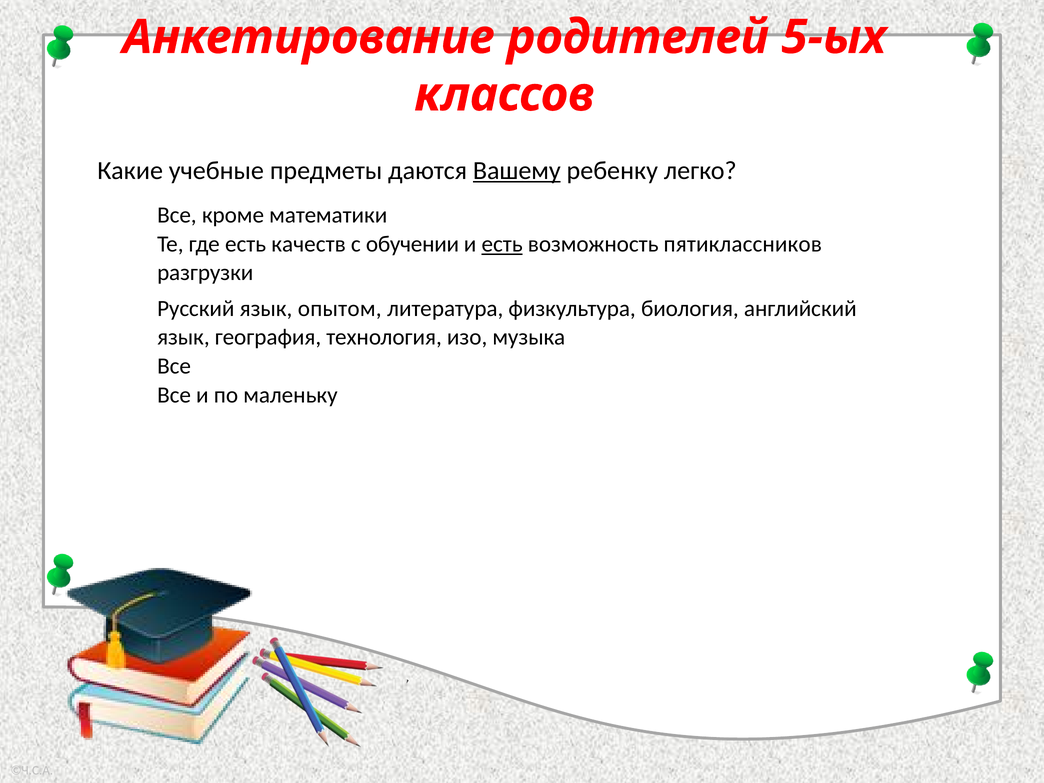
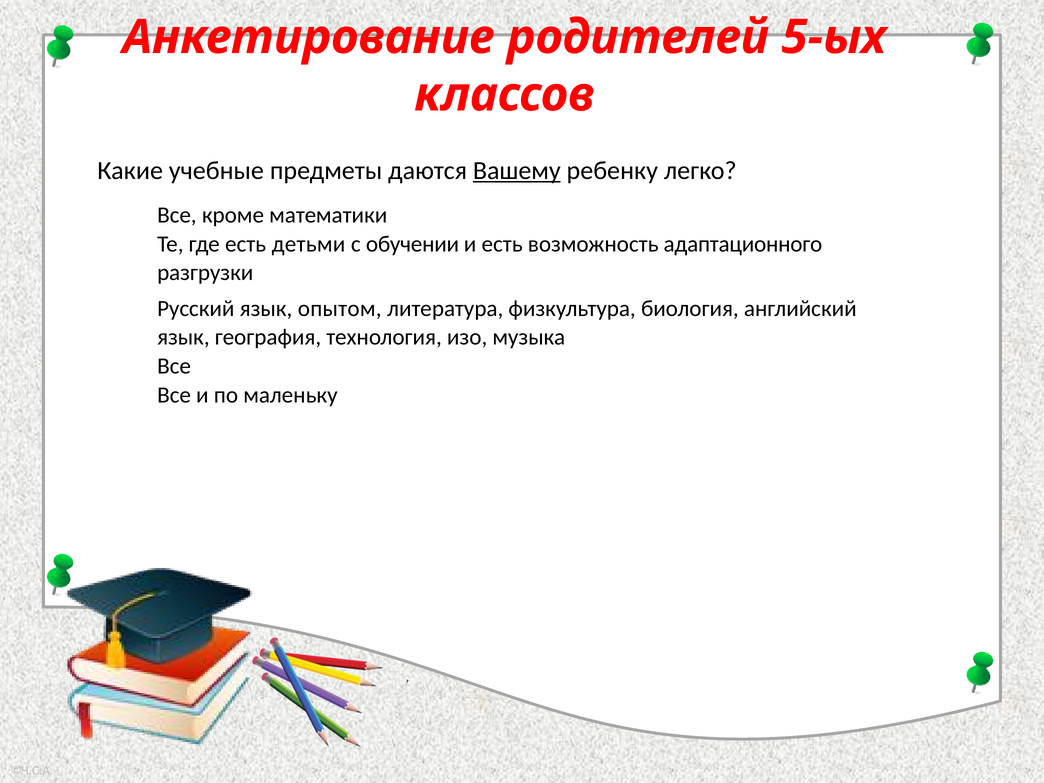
качеств: качеств -> детьми (308, 244)
есть underline: present -> none (502, 244)
пятиклассников: пятиклассников -> адаптационного (743, 244)
